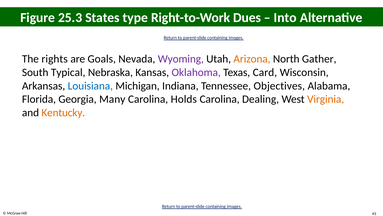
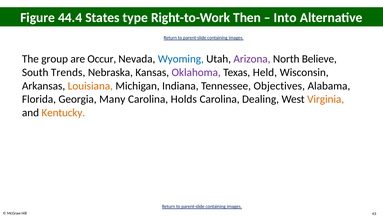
25.3: 25.3 -> 44.4 (70, 18)
Dues: Dues -> Then (247, 18)
rights: rights -> group (55, 59)
Goals: Goals -> Occur (102, 59)
Wyoming colour: purple -> blue (181, 59)
Arizona colour: orange -> purple (252, 59)
Gather: Gather -> Believe (319, 59)
Typical: Typical -> Trends (68, 72)
Card: Card -> Held (265, 72)
Louisiana colour: blue -> orange (90, 86)
